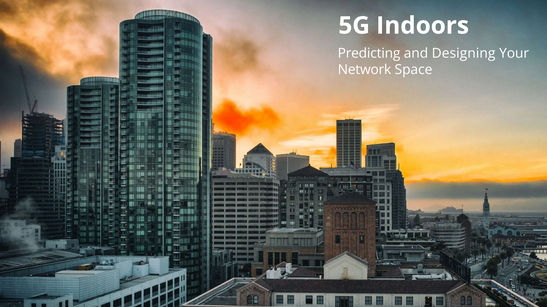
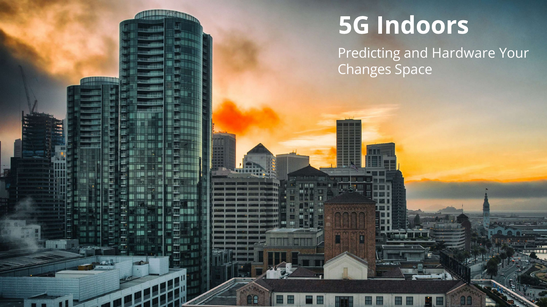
Designing: Designing -> Hardware (464, 54)
Network: Network -> Changes (364, 70)
